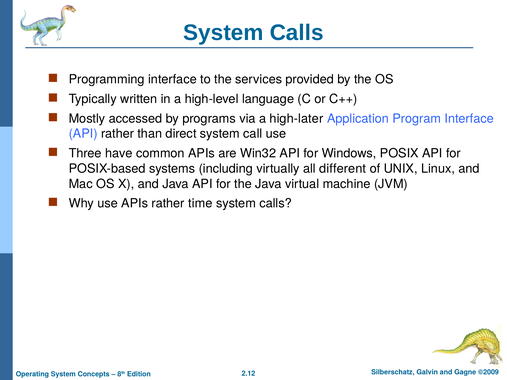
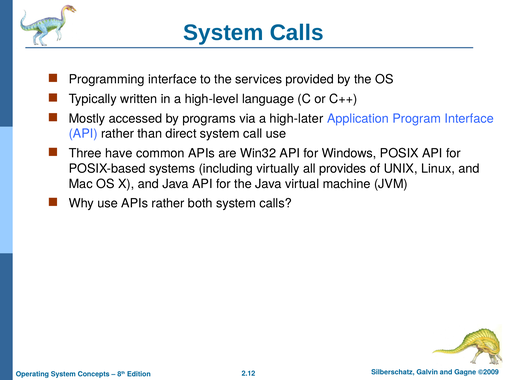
different: different -> provides (343, 169)
time: time -> both (200, 204)
